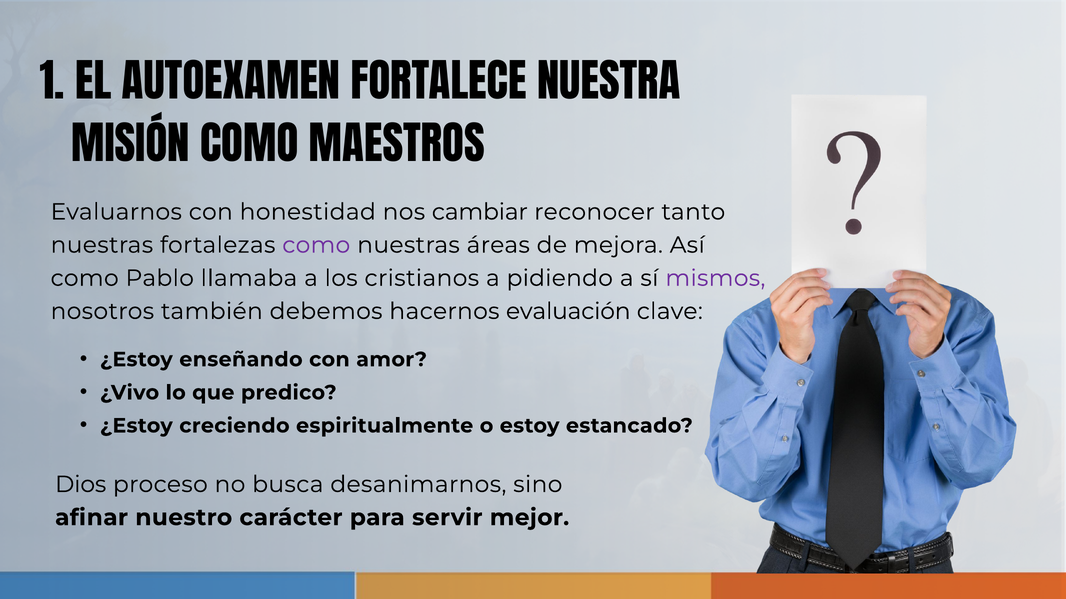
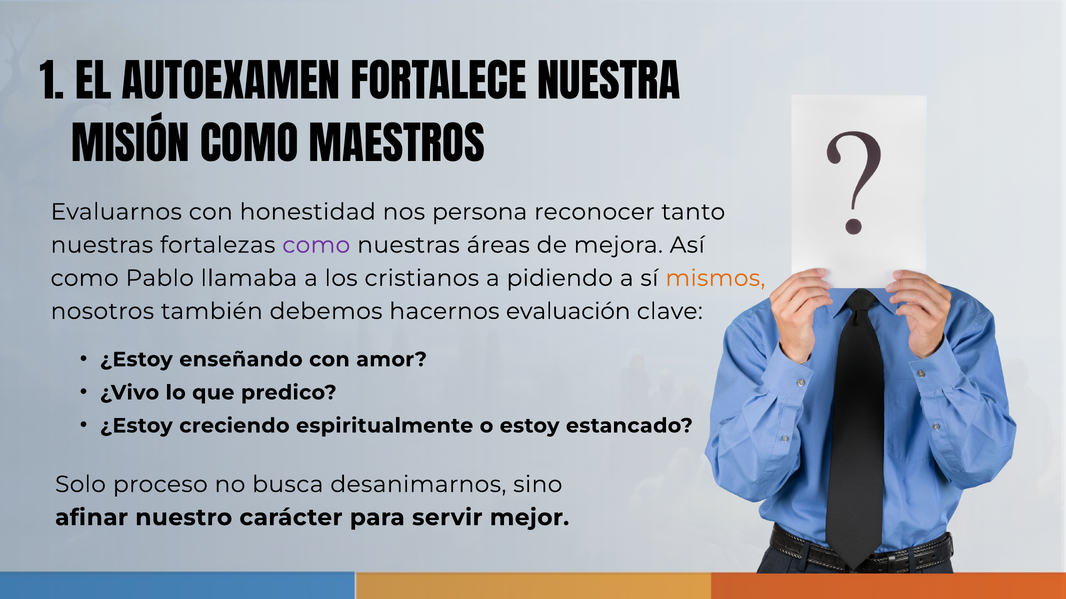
cambiar: cambiar -> persona (480, 212)
mismos colour: purple -> orange (715, 278)
Dios: Dios -> Solo (80, 485)
